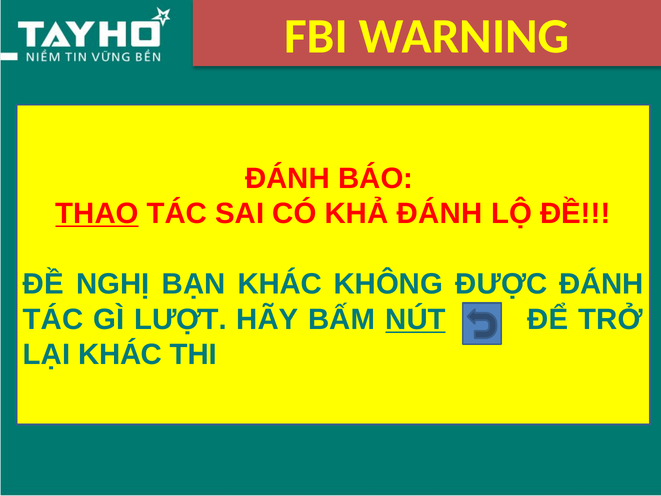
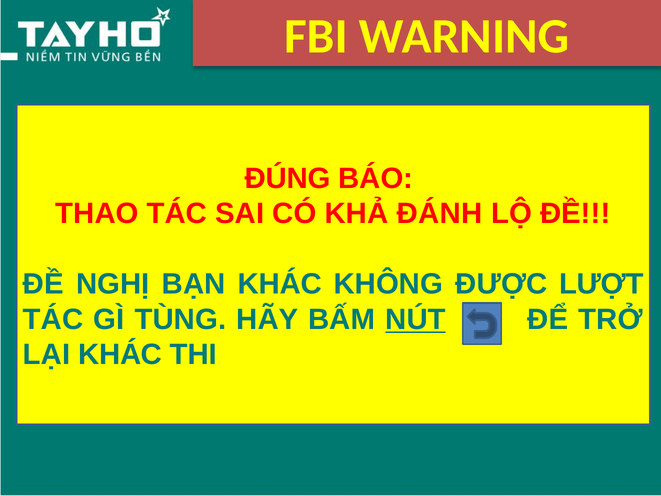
ĐÁNH: ĐÁNH -> ĐÚNG (288, 178)
THAO underline: present -> none (97, 214)
ĐƯỢC ĐÁNH: ĐÁNH -> LƯỢT (601, 284)
LƯỢT: LƯỢT -> TÙNG (180, 319)
